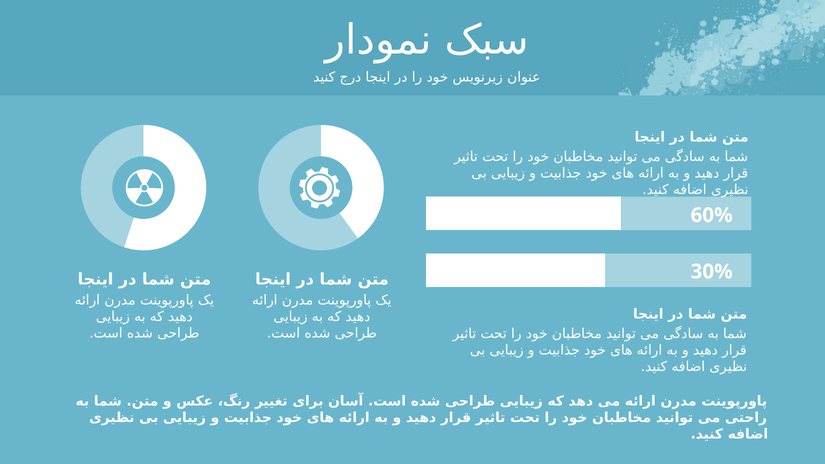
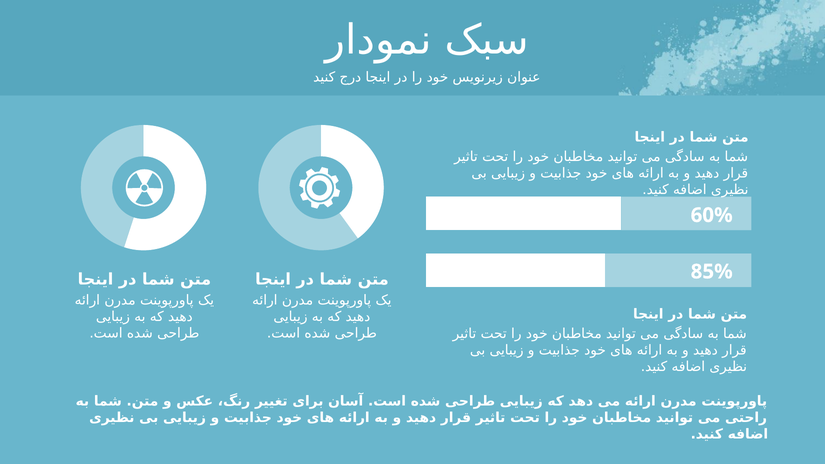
30%: 30% -> 85% (712, 272)
